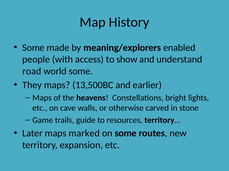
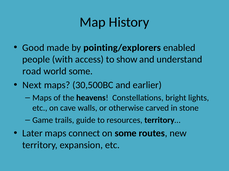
Some: Some -> Good (33, 48)
meaning/explorers: meaning/explorers -> pointing/explorers (122, 48)
They: They -> Next (32, 85)
13,500BC: 13,500BC -> 30,500BC (93, 85)
marked: marked -> connect (84, 134)
